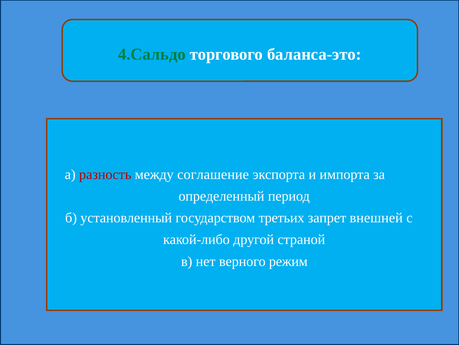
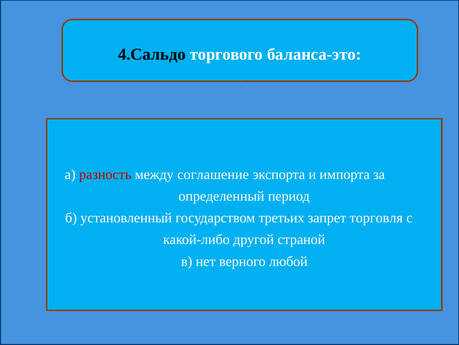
4.Сальдо colour: green -> black (152, 54)
внешней: внешней -> торговля (376, 217)
режим: режим -> любой (288, 261)
